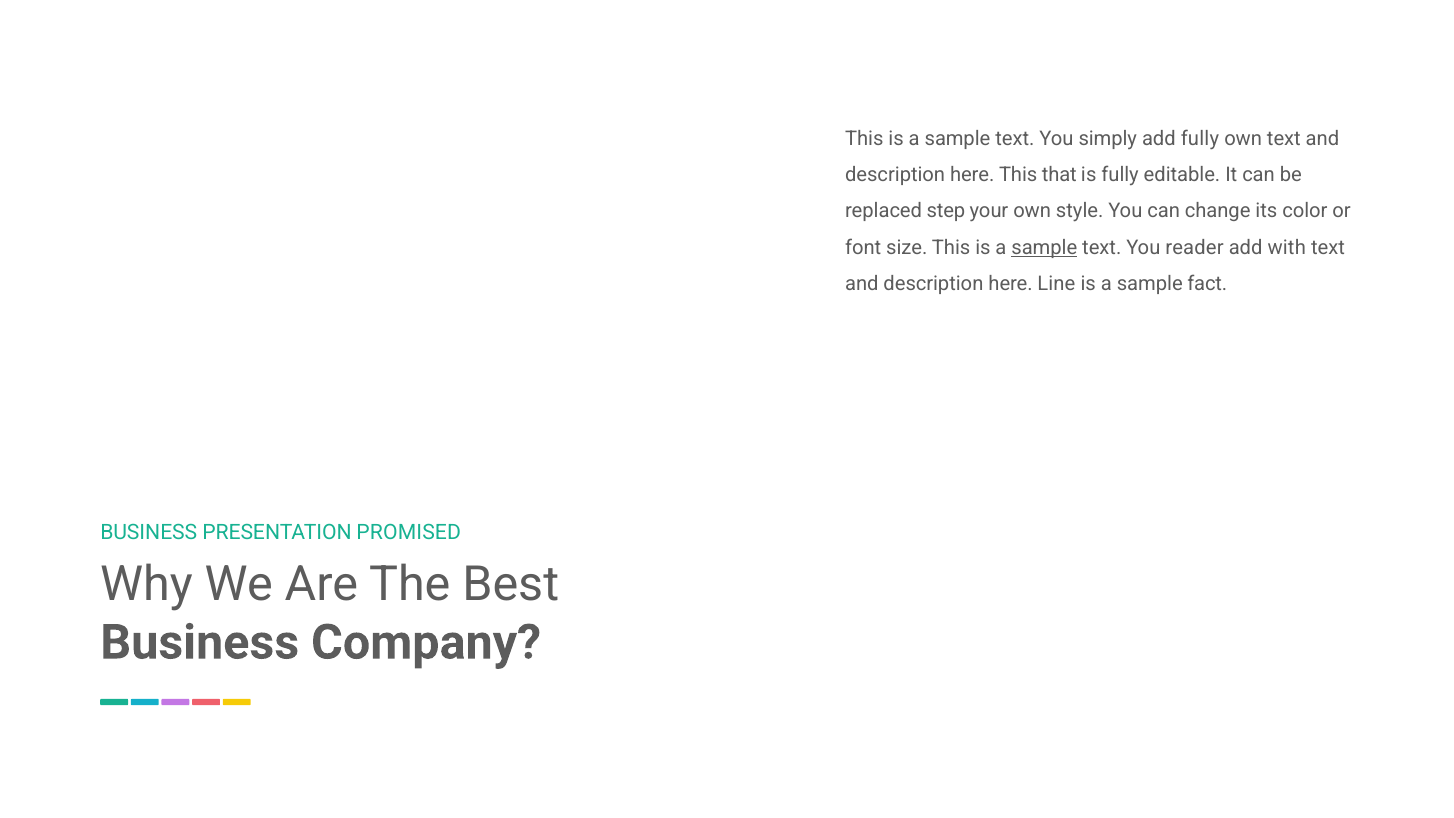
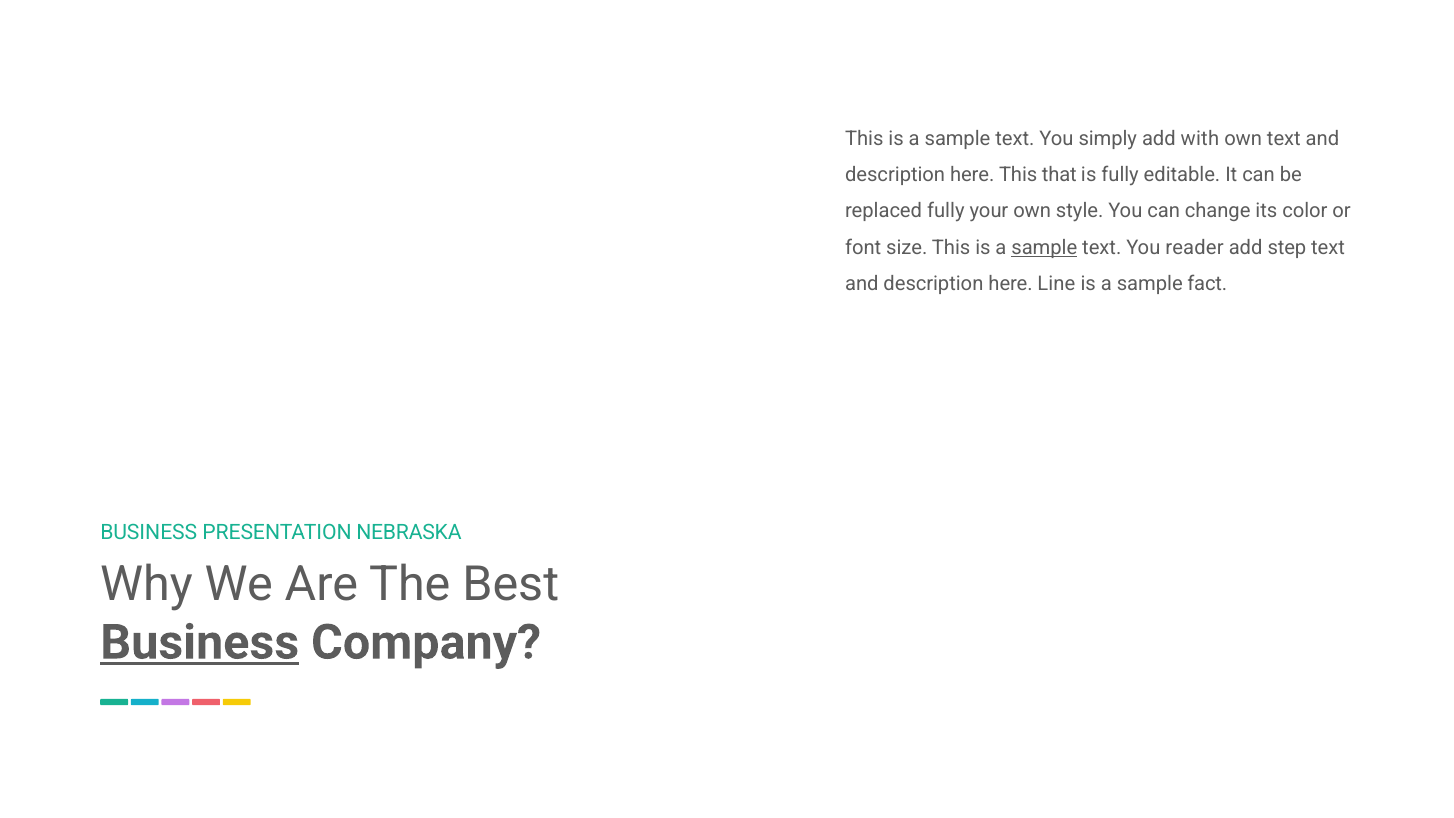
add fully: fully -> with (1200, 138)
replaced step: step -> fully (946, 211)
with: with -> step (1287, 248)
PROMISED: PROMISED -> NEBRASKA (409, 532)
Business underline: none -> present (200, 642)
